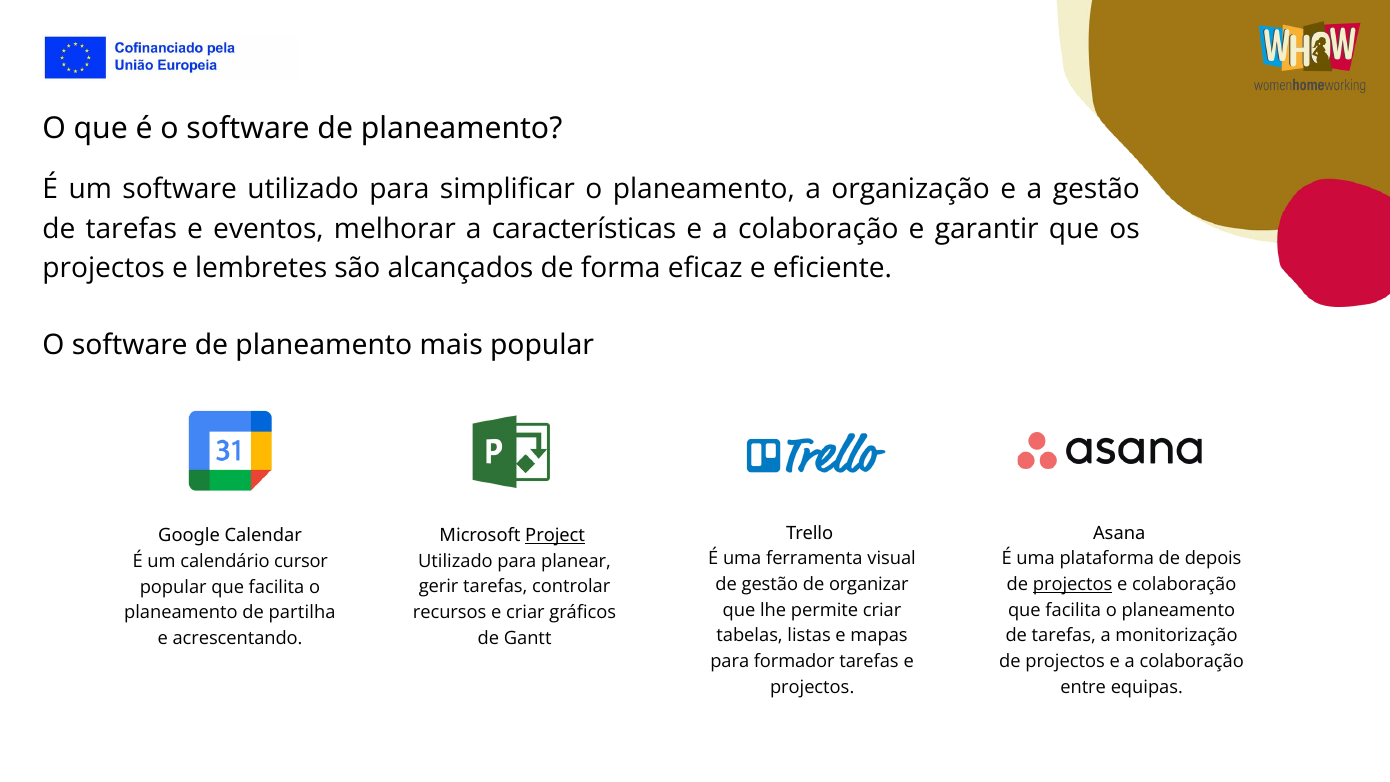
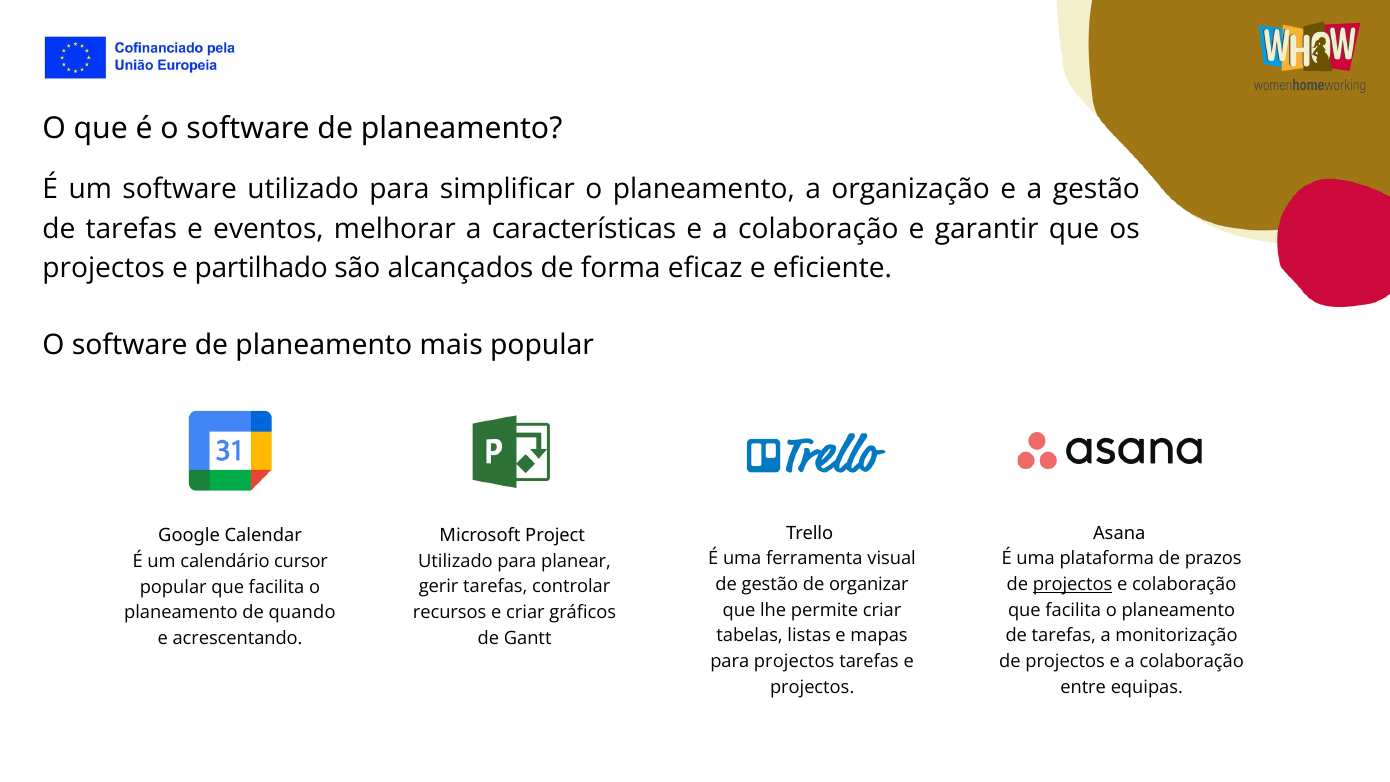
lembretes: lembretes -> partilhado (261, 268)
Project underline: present -> none (555, 535)
depois: depois -> prazos (1213, 559)
partilha: partilha -> quando (302, 613)
para formador: formador -> projectos (794, 661)
